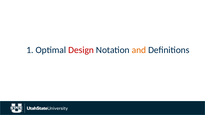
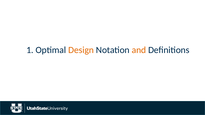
Design colour: red -> orange (81, 50)
